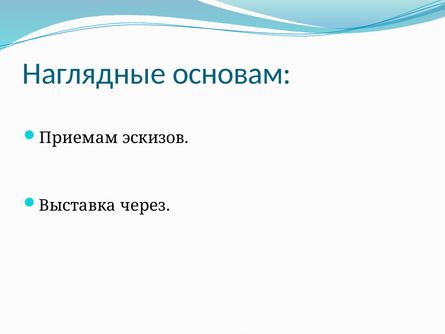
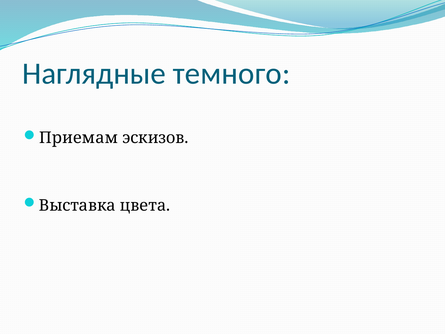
основам: основам -> темного (232, 73)
через: через -> цвета (145, 205)
